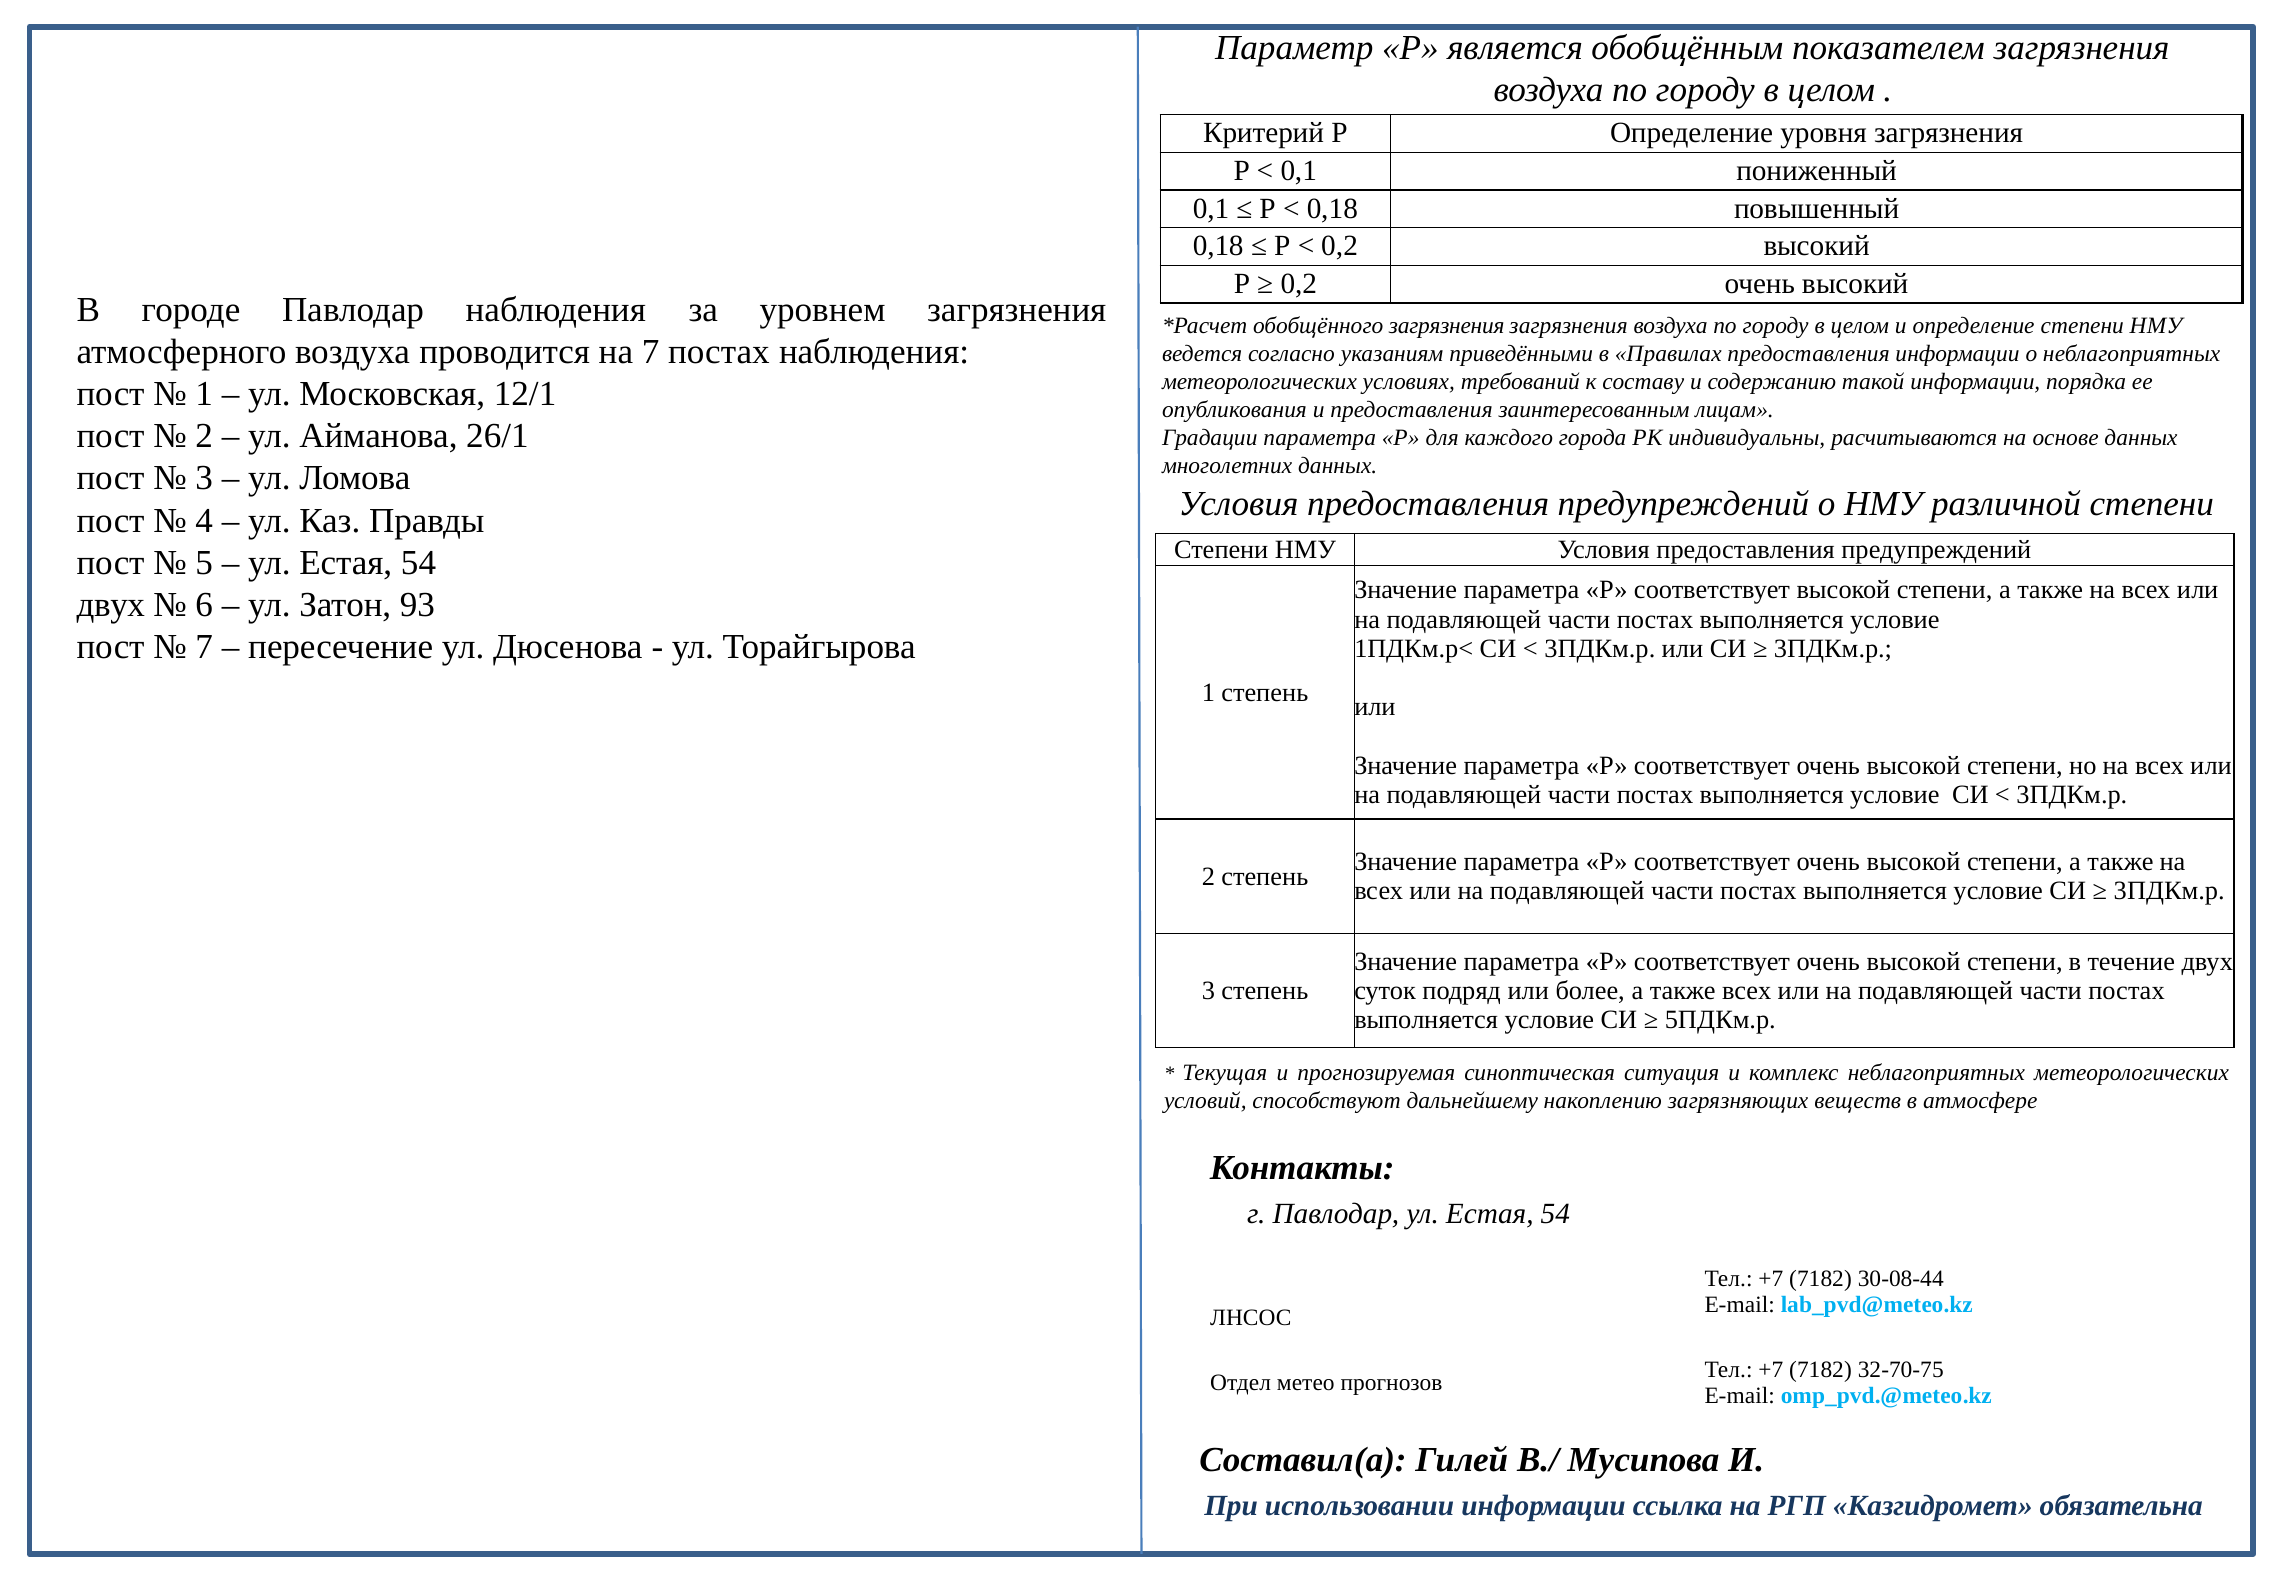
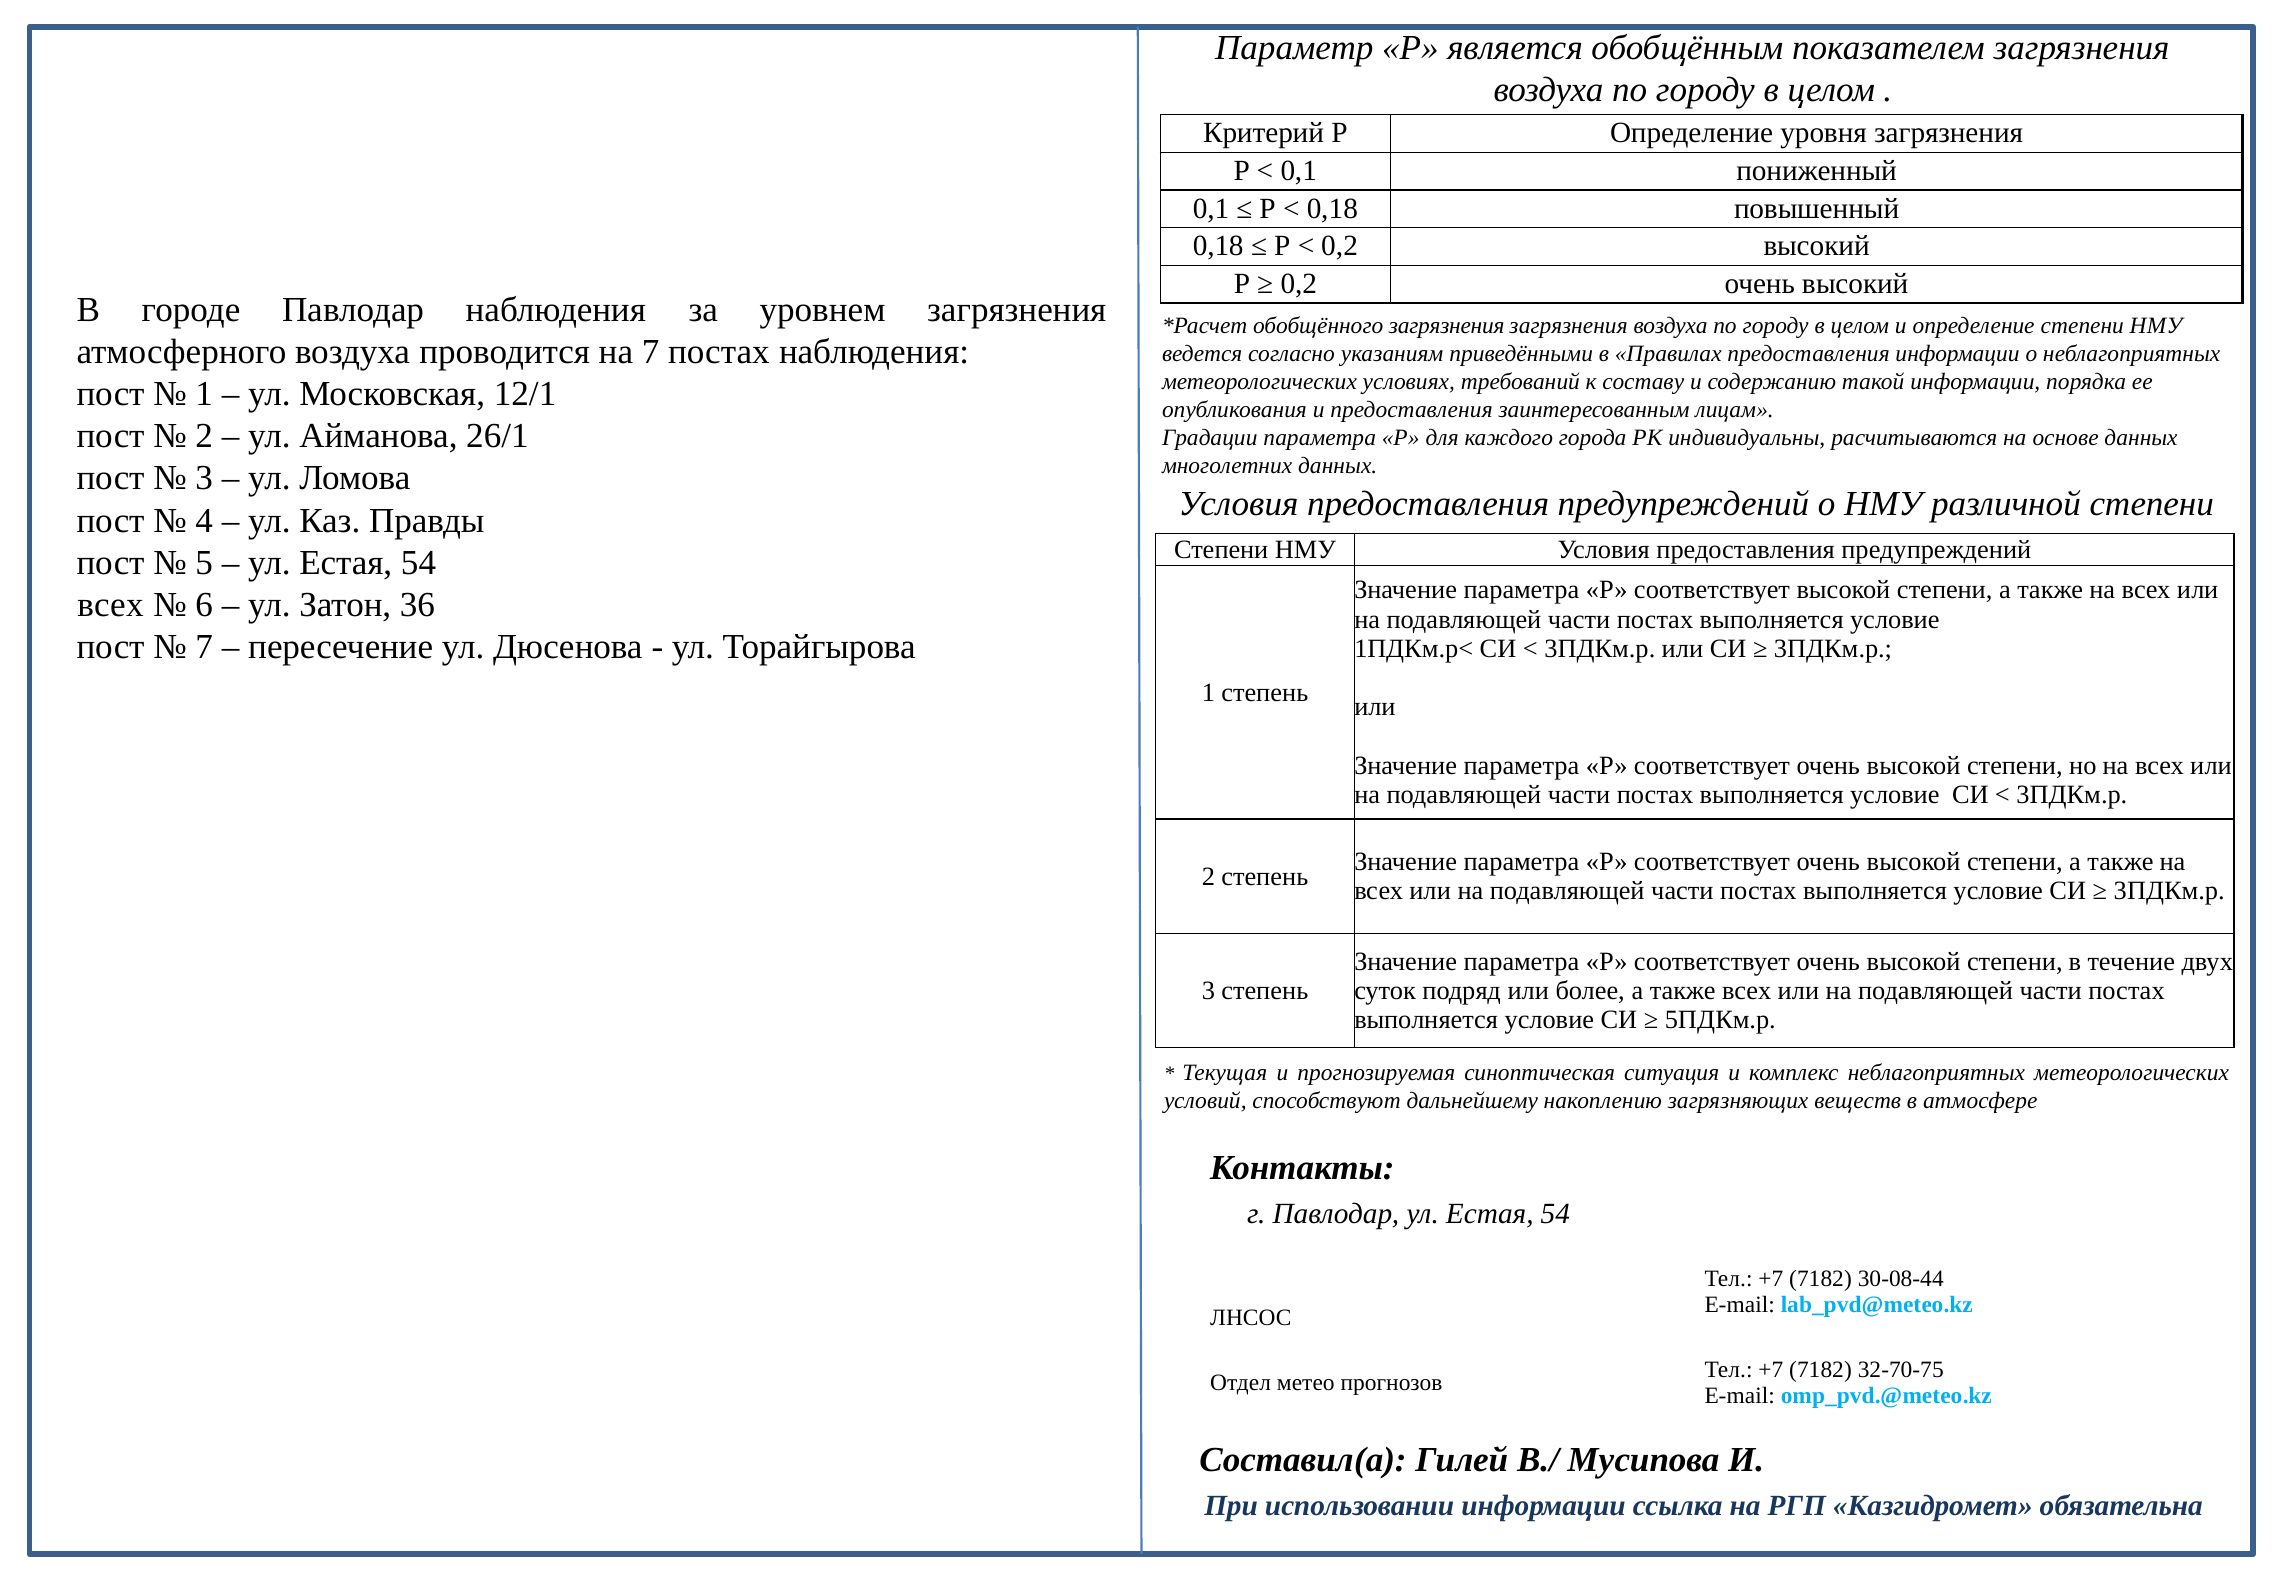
двух: двух -> всех (110, 605)
93: 93 -> 36 (417, 605)
